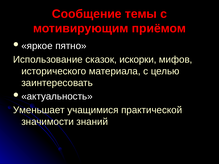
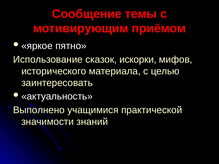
Уменьшает: Уменьшает -> Выполнено (39, 110)
